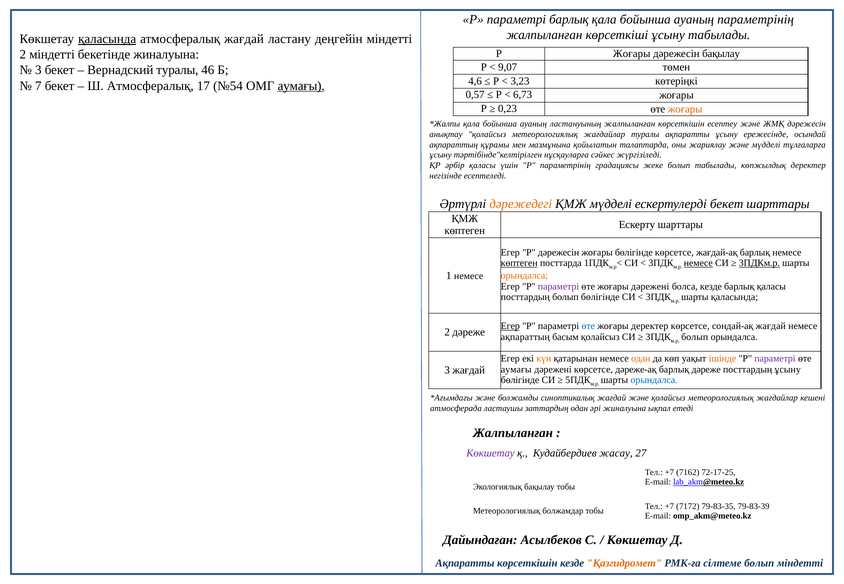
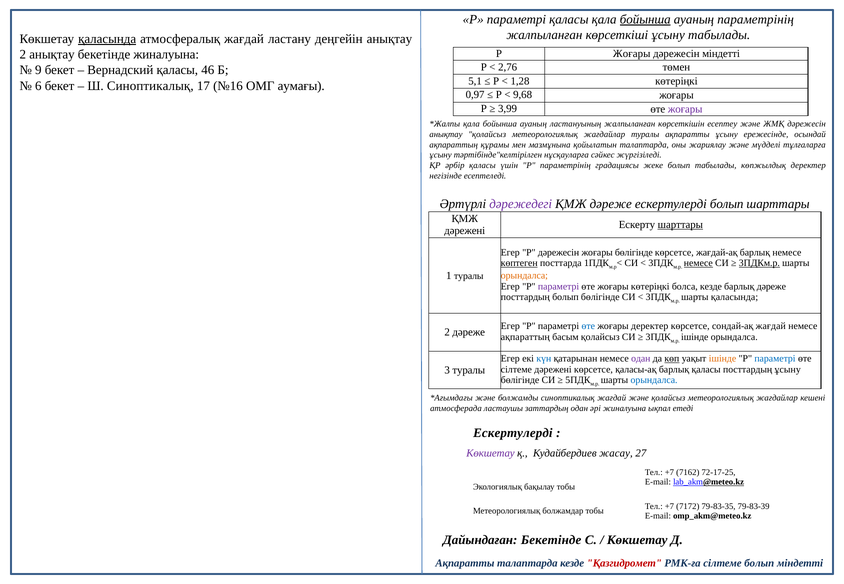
параметрі барлық: барлық -> қаласы (569, 19)
бойынша underline: none -> present (645, 19)
деңгейін міндетті: міндетті -> анықтау (389, 39)
2 міндетті: міндетті -> анықтау (52, 55)
дәрежесін бақылау: бақылау -> міндетті (721, 54)
9,07: 9,07 -> 2,76 (508, 67)
3: 3 -> 9 (38, 70)
Вернадский туралы: туралы -> қаласы (177, 70)
4,6: 4,6 -> 5,1 (475, 81)
3,23: 3,23 -> 1,28 (520, 81)
7: 7 -> 6 (38, 86)
Ш Атмосфералық: Атмосфералық -> Синоптикалық (150, 86)
№54: №54 -> №16 (228, 86)
аумағы underline: present -> none (301, 86)
0,57: 0,57 -> 0,97 (475, 95)
6,73: 6,73 -> 9,68 (523, 95)
0,23: 0,23 -> 3,99 (508, 109)
жоғары colour: orange -> purple (685, 109)
дәрежедегі colour: orange -> purple (521, 204)
ҚМЖ мүдделі: мүдделі -> дәреже (611, 204)
ескертулерді бекет: бекет -> болып (727, 204)
шарттары underline: none -> present (680, 225)
көптеген: көптеген -> дәрежені (465, 231)
1 немесе: немесе -> туралы (469, 276)
жоғары дәрежені: дәрежені -> көтеріңкі (650, 287)
барлық қаласы: қаласы -> дәреже (771, 287)
Егер underline: present -> none (510, 326)
болып: болып -> ішінде (695, 337)
күн colour: orange -> blue (544, 359)
одан colour: orange -> purple (641, 359)
көп underline: none -> present (672, 359)
параметрі colour: purple -> blue (775, 359)
аумағы: аумағы -> сілтеме (516, 369)
дәреже-ақ: дәреже-ақ -> қаласы-ақ (636, 369)
барлық дәреже: дәреже -> қаласы (706, 369)
3 жағдай: жағдай -> туралы (469, 370)
Жалпыланған: Жалпыланған -> Ескертулерді (513, 433)
Дайындаған Асылбеков: Асылбеков -> Бекетінде (551, 540)
Ақпаратты көрсеткішін: көрсеткішін -> талаптарда (527, 564)
Қазгидромет colour: orange -> red (624, 564)
